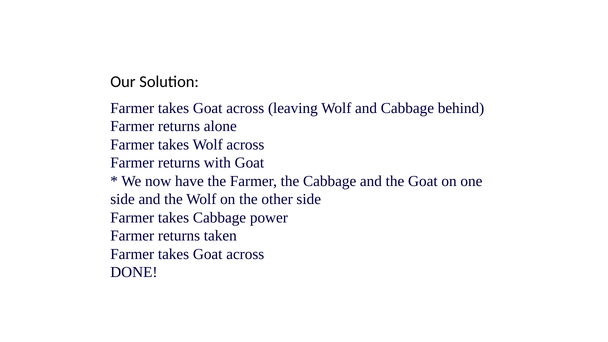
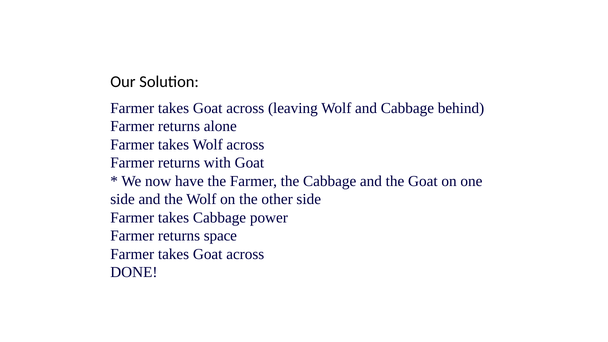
taken: taken -> space (220, 236)
